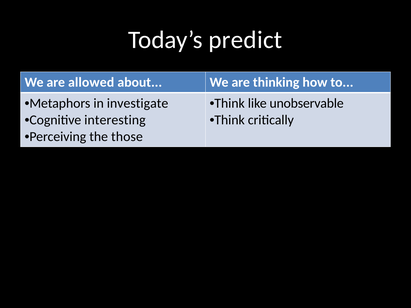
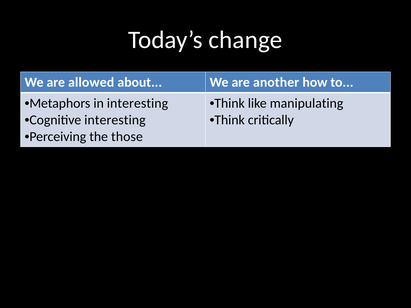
predict: predict -> change (245, 40)
thinking: thinking -> another (276, 82)
in investigate: investigate -> interesting (138, 103)
unobservable: unobservable -> manipulating (307, 103)
